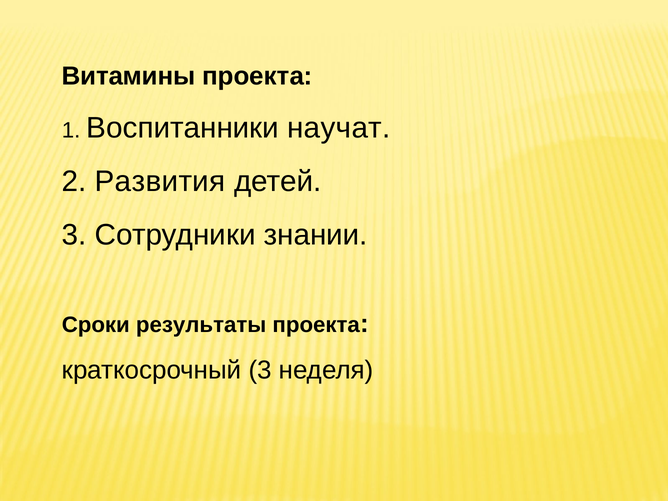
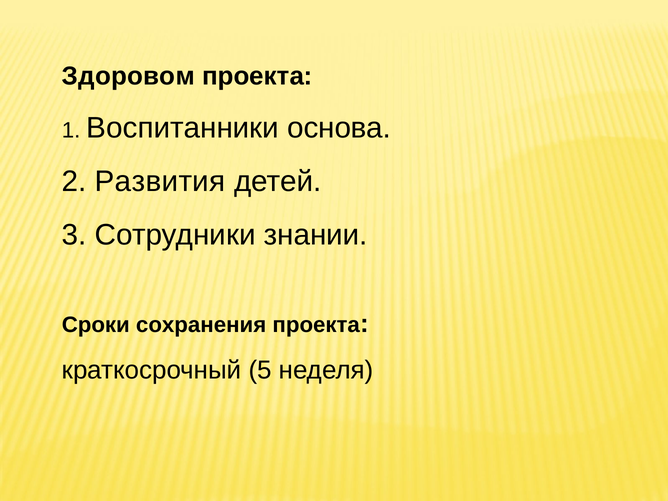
Витамины: Витамины -> Здоровом (128, 76)
научат: научат -> основа (339, 128)
результаты: результаты -> сохранения (201, 325)
краткосрочный 3: 3 -> 5 (260, 370)
